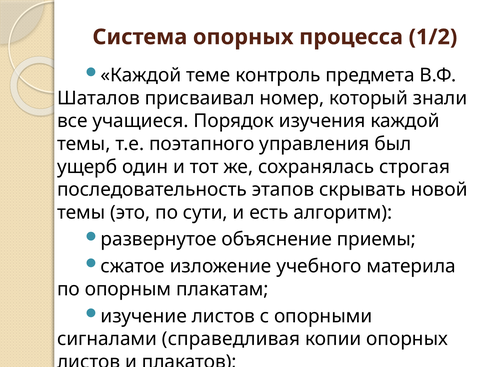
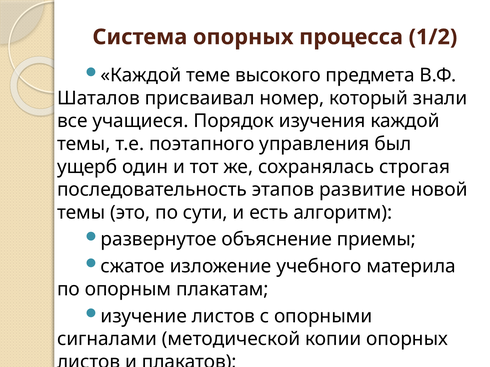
контроль: контроль -> высокого (278, 75)
скрывать: скрывать -> развитие (362, 190)
справедливая: справедливая -> методической (231, 339)
